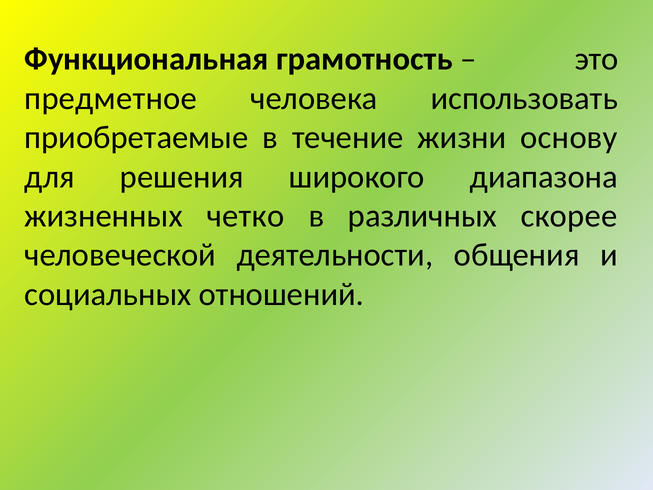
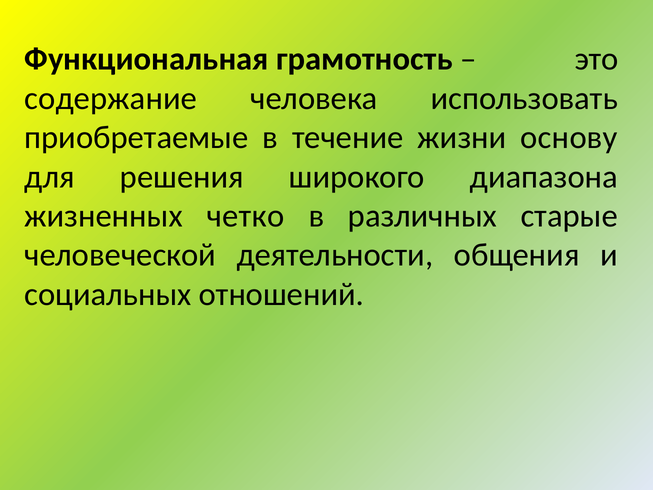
предметное: предметное -> содержание (111, 98)
скорее: скорее -> старые (569, 216)
